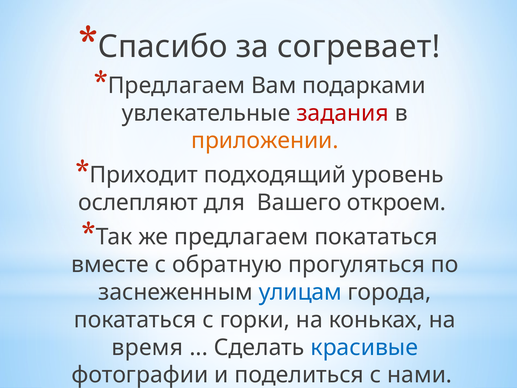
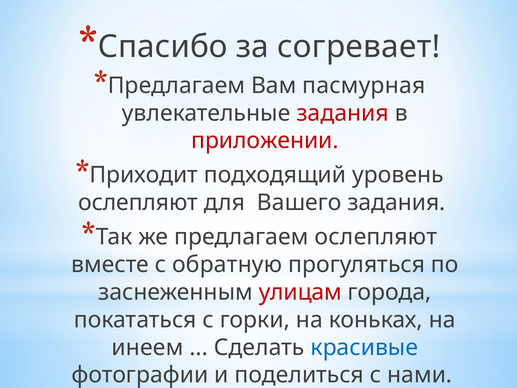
подарками: подарками -> пасмурная (364, 85)
приложении colour: orange -> red (265, 141)
Вашего откроем: откроем -> задания (396, 203)
предлагаем покататься: покататься -> ослепляют (376, 237)
улицам colour: blue -> red (300, 292)
время: время -> инеем (147, 347)
